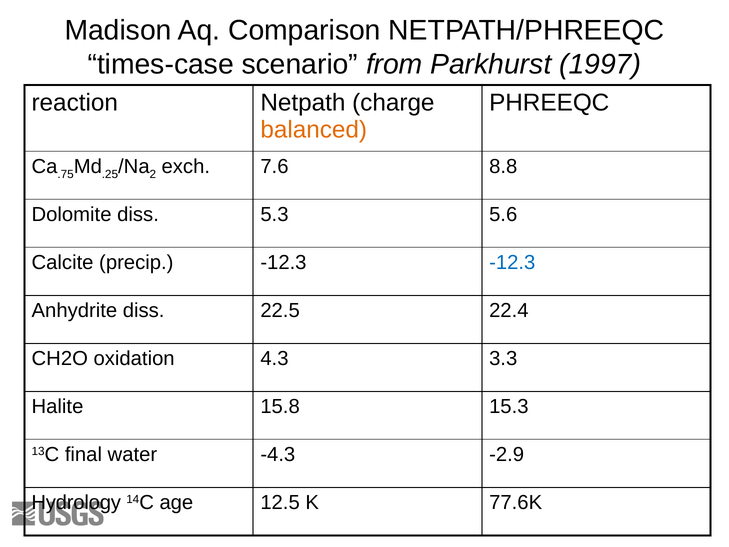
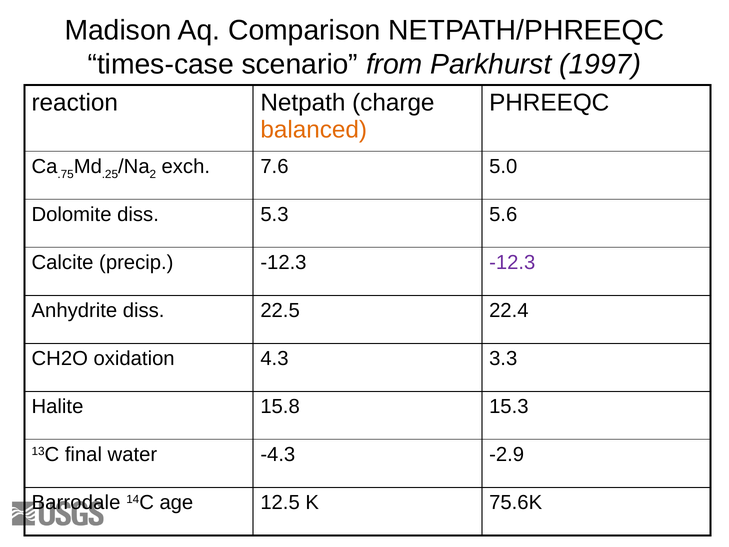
8.8: 8.8 -> 5.0 (503, 167)
-12.3 colour: blue -> purple (512, 262)
Hydrology: Hydrology -> Barrodale (76, 502)
77.6K: 77.6K -> 75.6K (516, 502)
